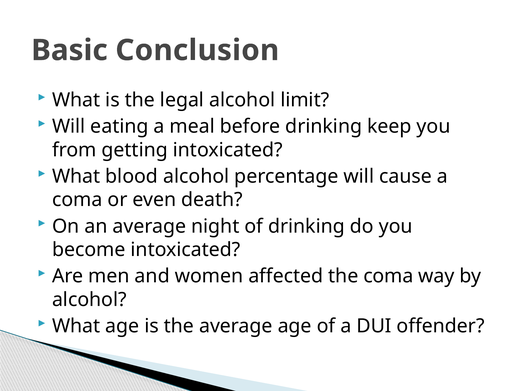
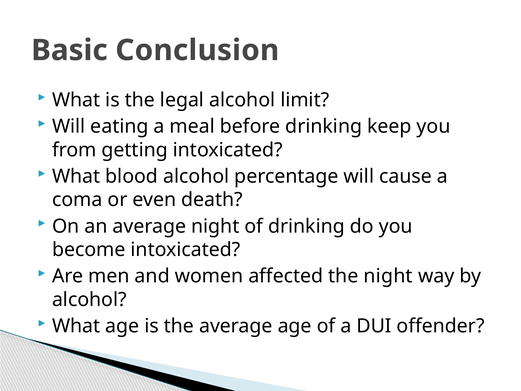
the coma: coma -> night (388, 276)
